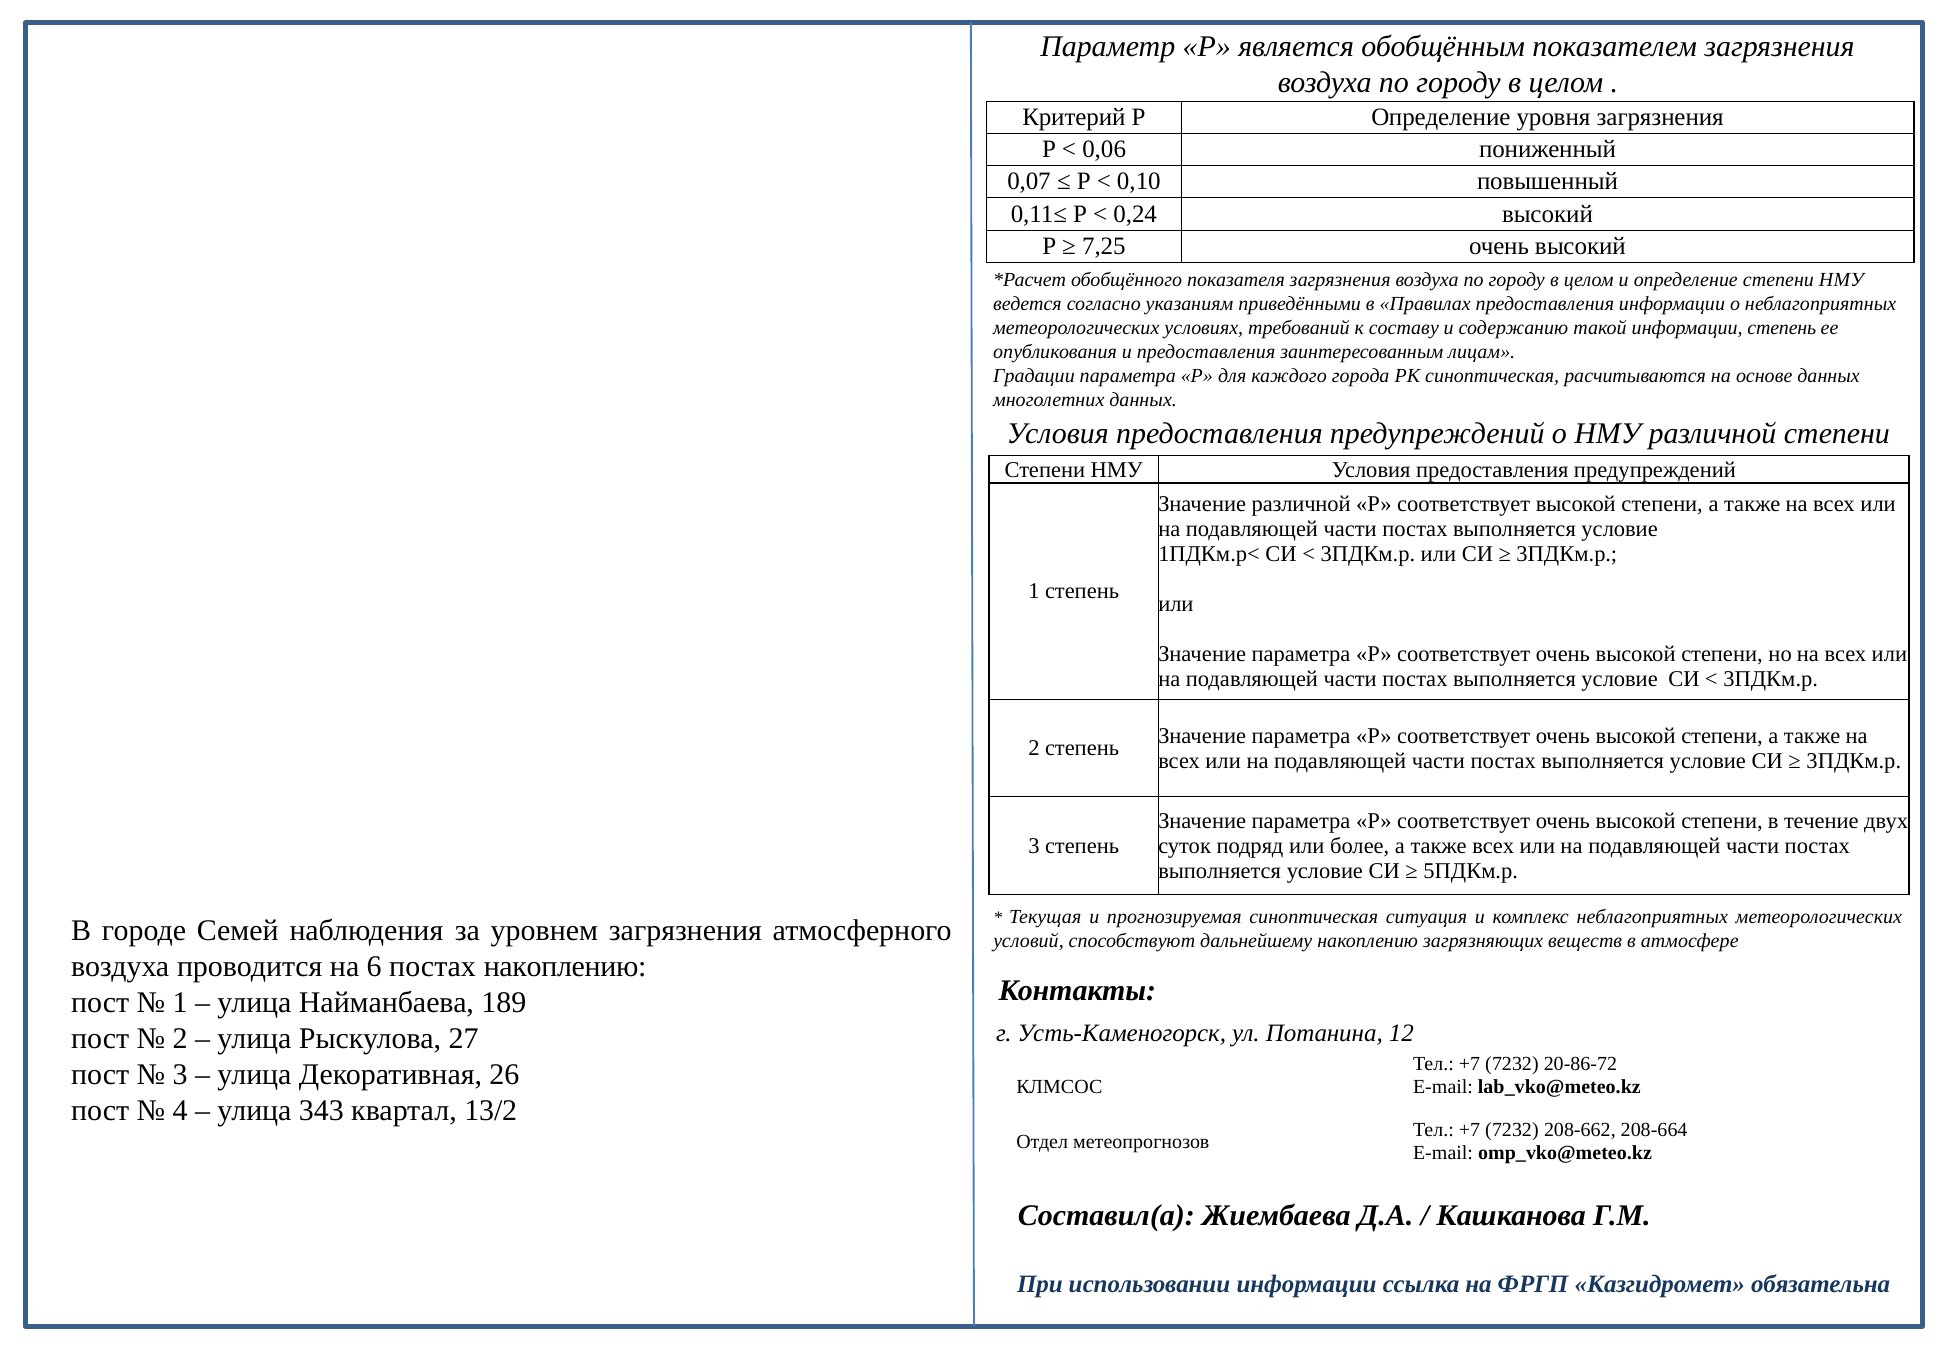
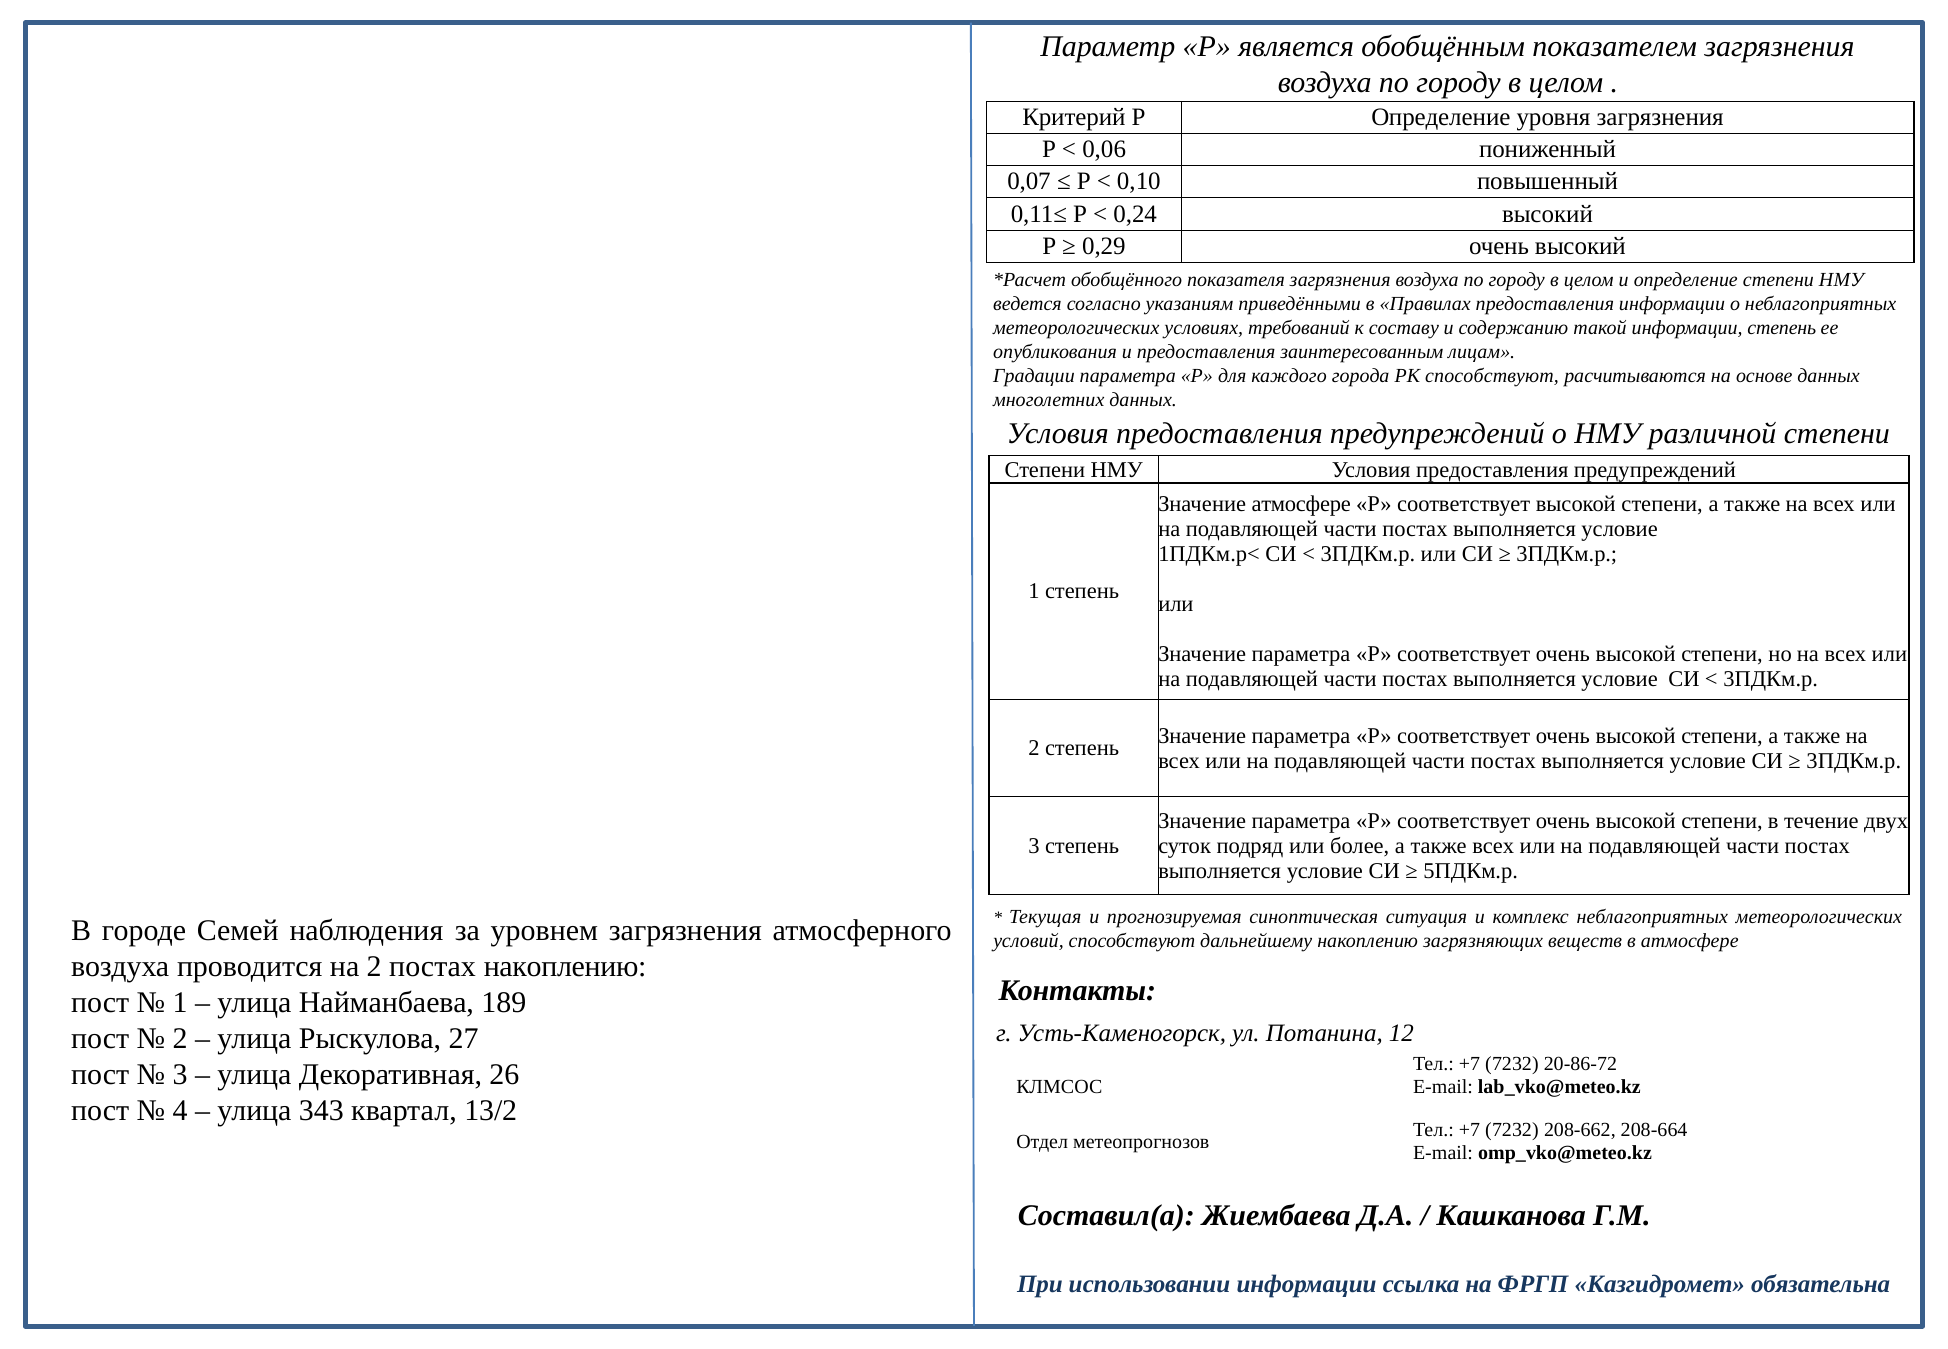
7,25: 7,25 -> 0,29 (1104, 246)
РК синоптическая: синоптическая -> способствуют (1492, 375)
Значение различной: различной -> атмосфере (1301, 504)
на 6: 6 -> 2 (374, 966)
